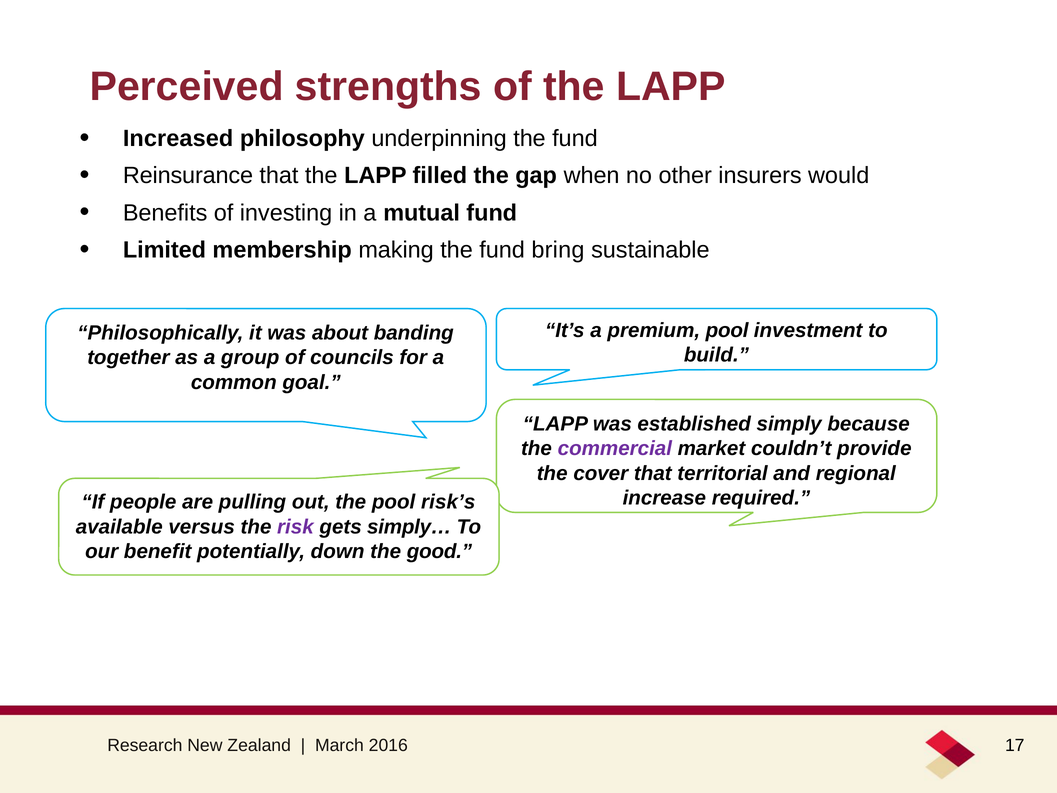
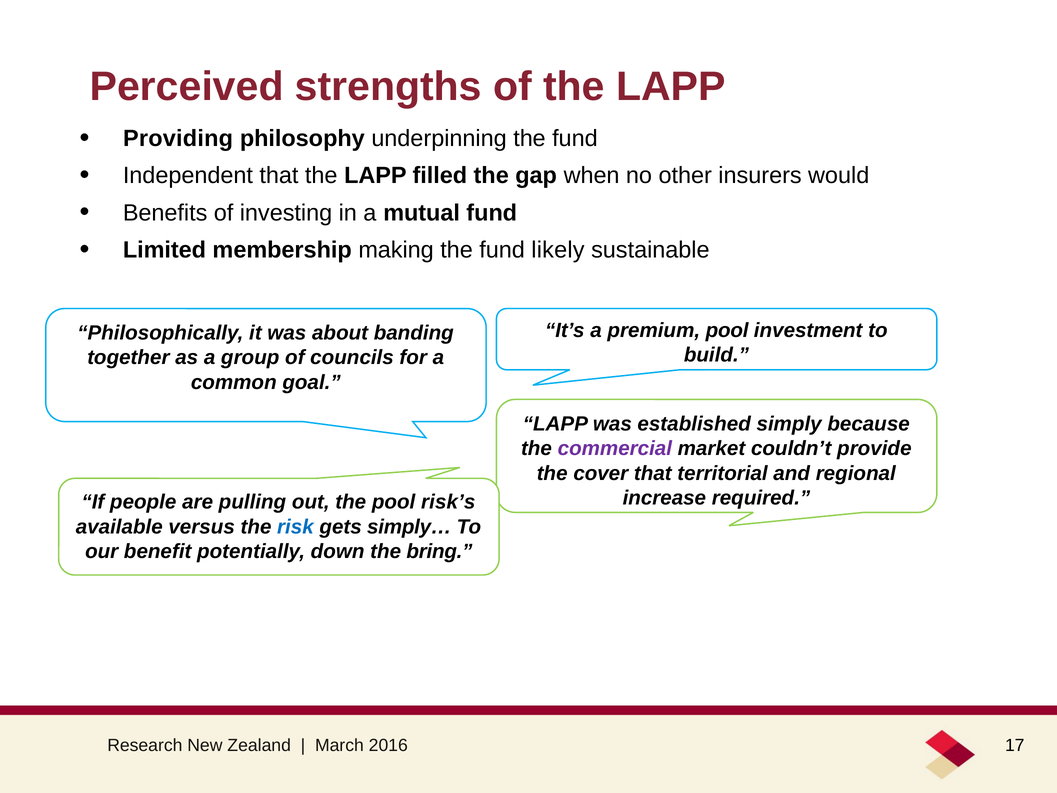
Increased: Increased -> Providing (178, 139)
Reinsurance: Reinsurance -> Independent (188, 176)
bring: bring -> likely (558, 250)
risk colour: purple -> blue (295, 527)
good: good -> bring (439, 551)
